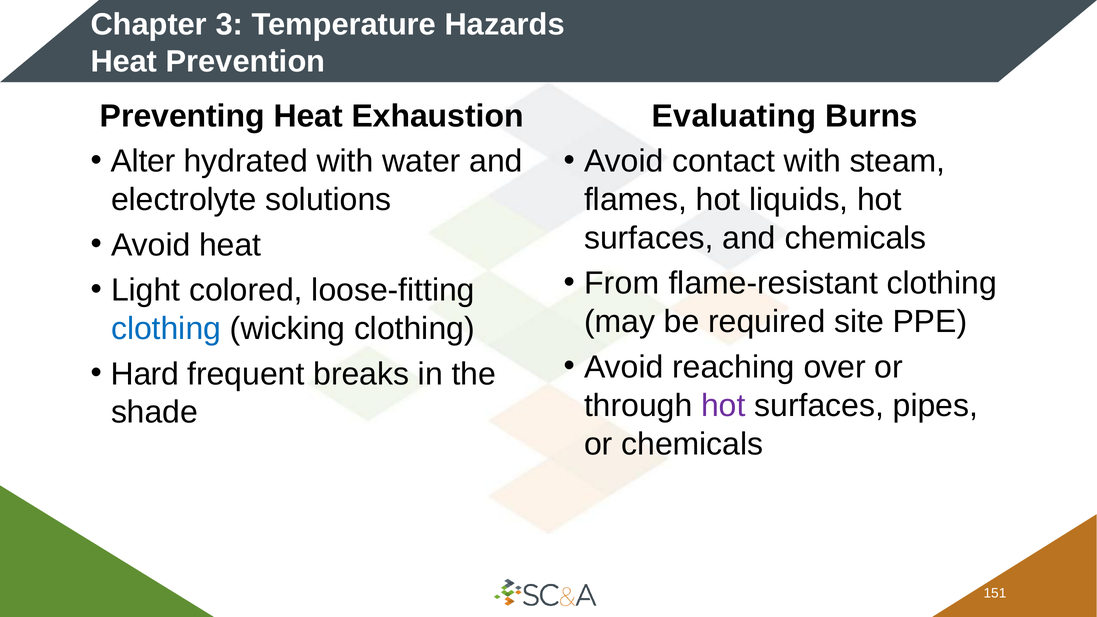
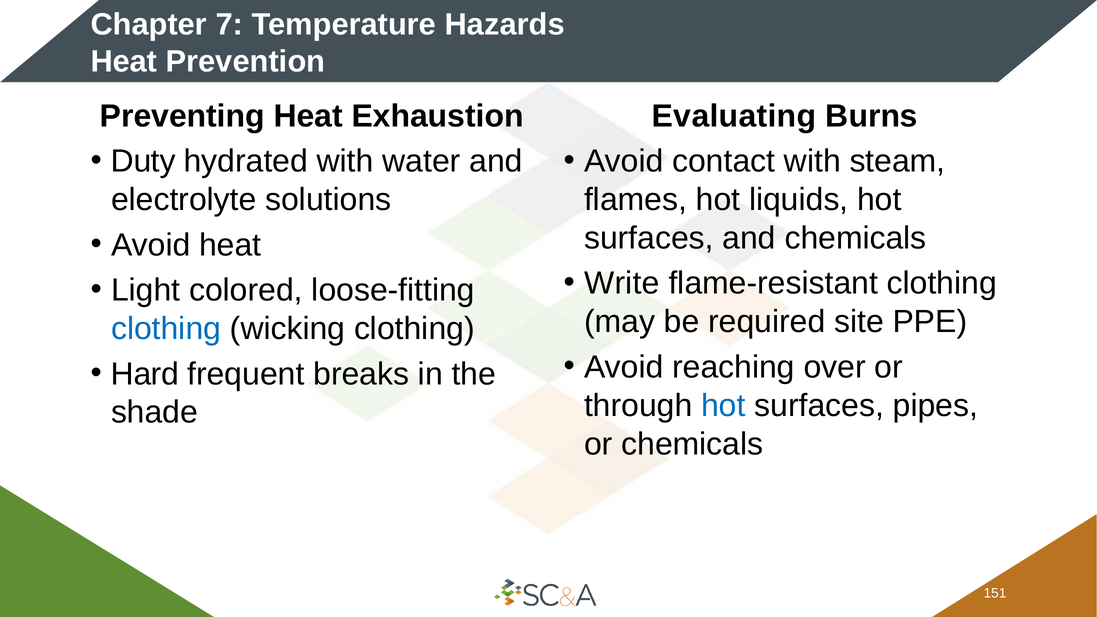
3: 3 -> 7 (229, 25)
Alter: Alter -> Duty (143, 161)
From: From -> Write (622, 283)
hot colour: purple -> blue (723, 406)
